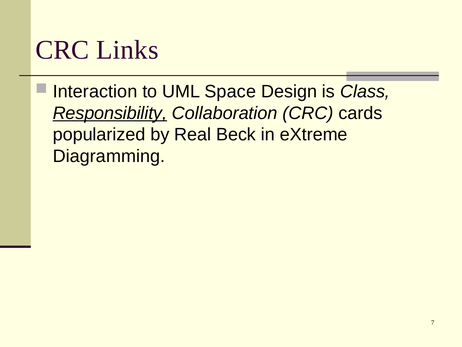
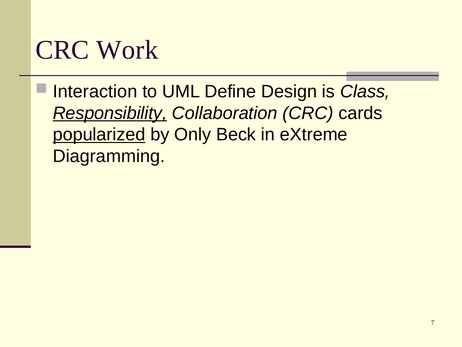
Links: Links -> Work (127, 50)
Space: Space -> Define (230, 91)
popularized underline: none -> present (99, 134)
Real: Real -> Only (193, 134)
